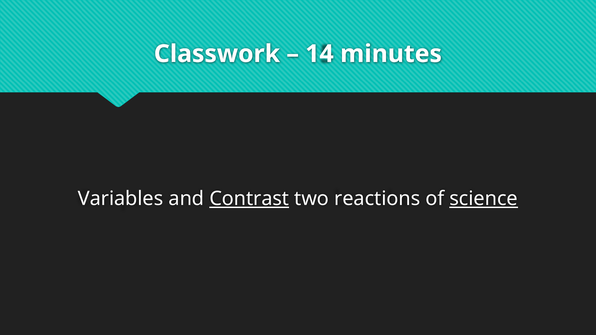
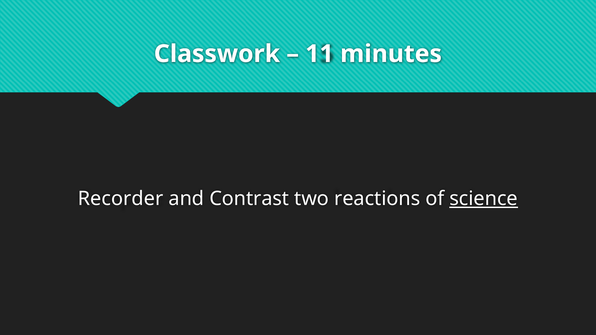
14: 14 -> 11 (319, 54)
Variables: Variables -> Recorder (121, 199)
Contrast underline: present -> none (249, 199)
